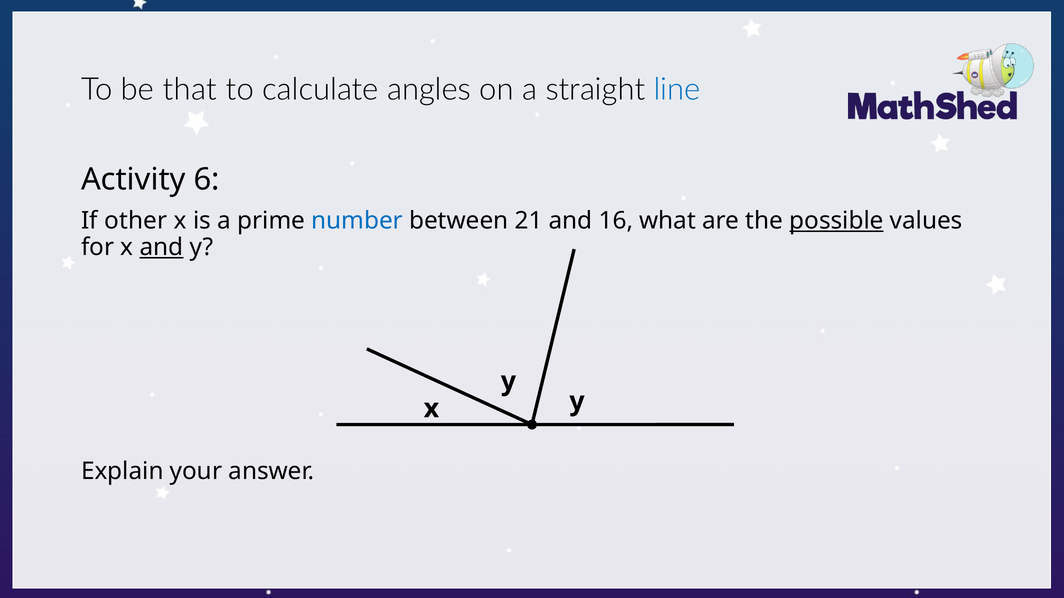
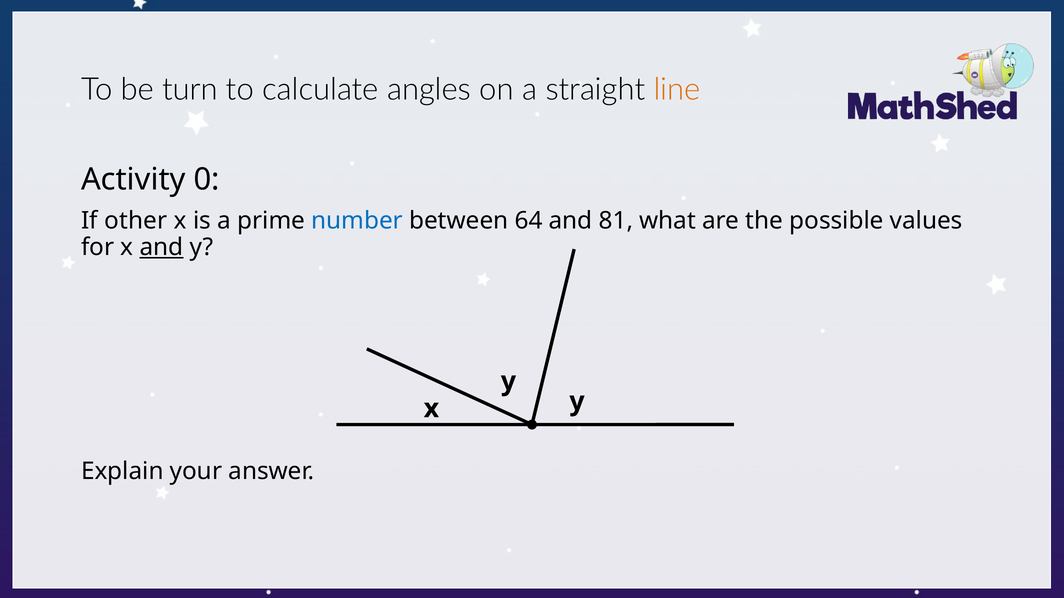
that: that -> turn (190, 89)
line colour: blue -> orange (677, 89)
6: 6 -> 0 (207, 180)
21: 21 -> 64 (529, 221)
16: 16 -> 81 (616, 221)
possible underline: present -> none (836, 221)
